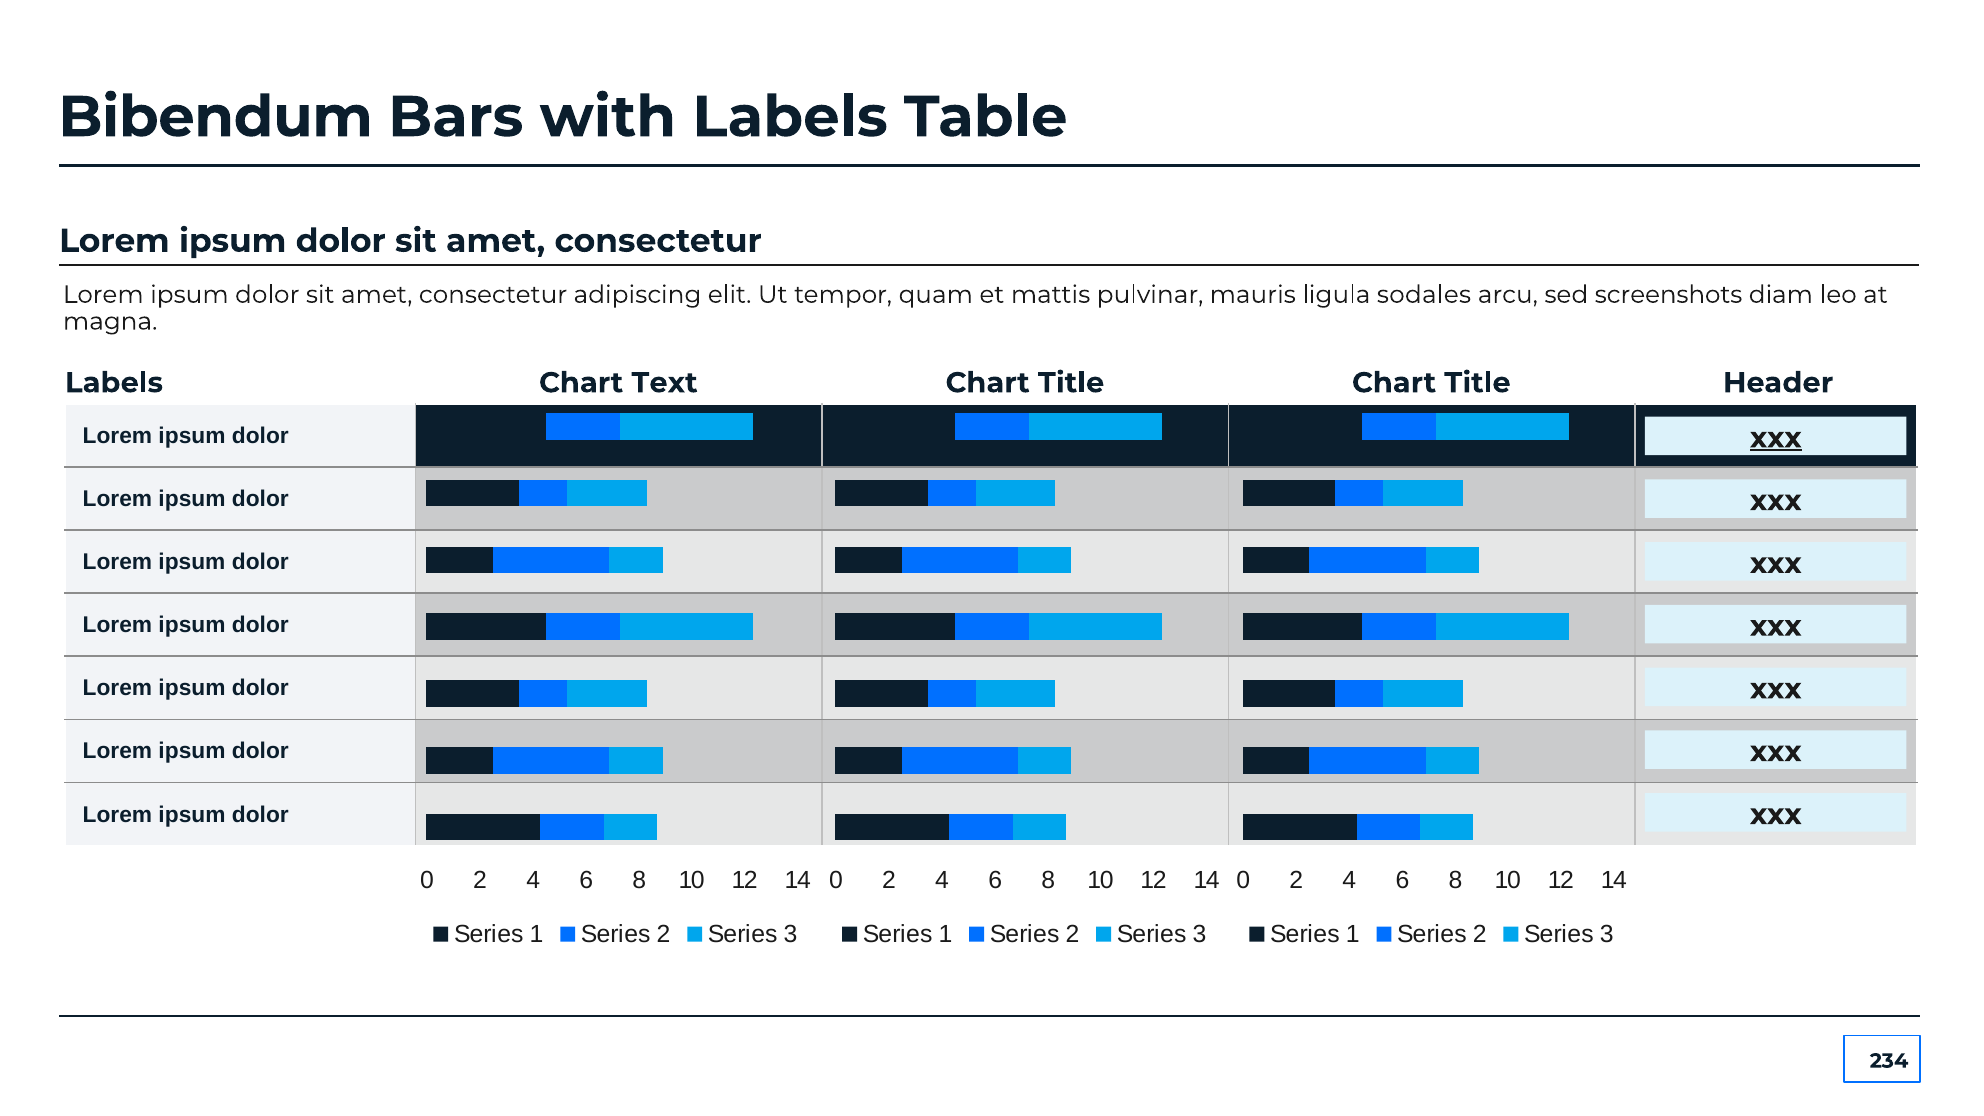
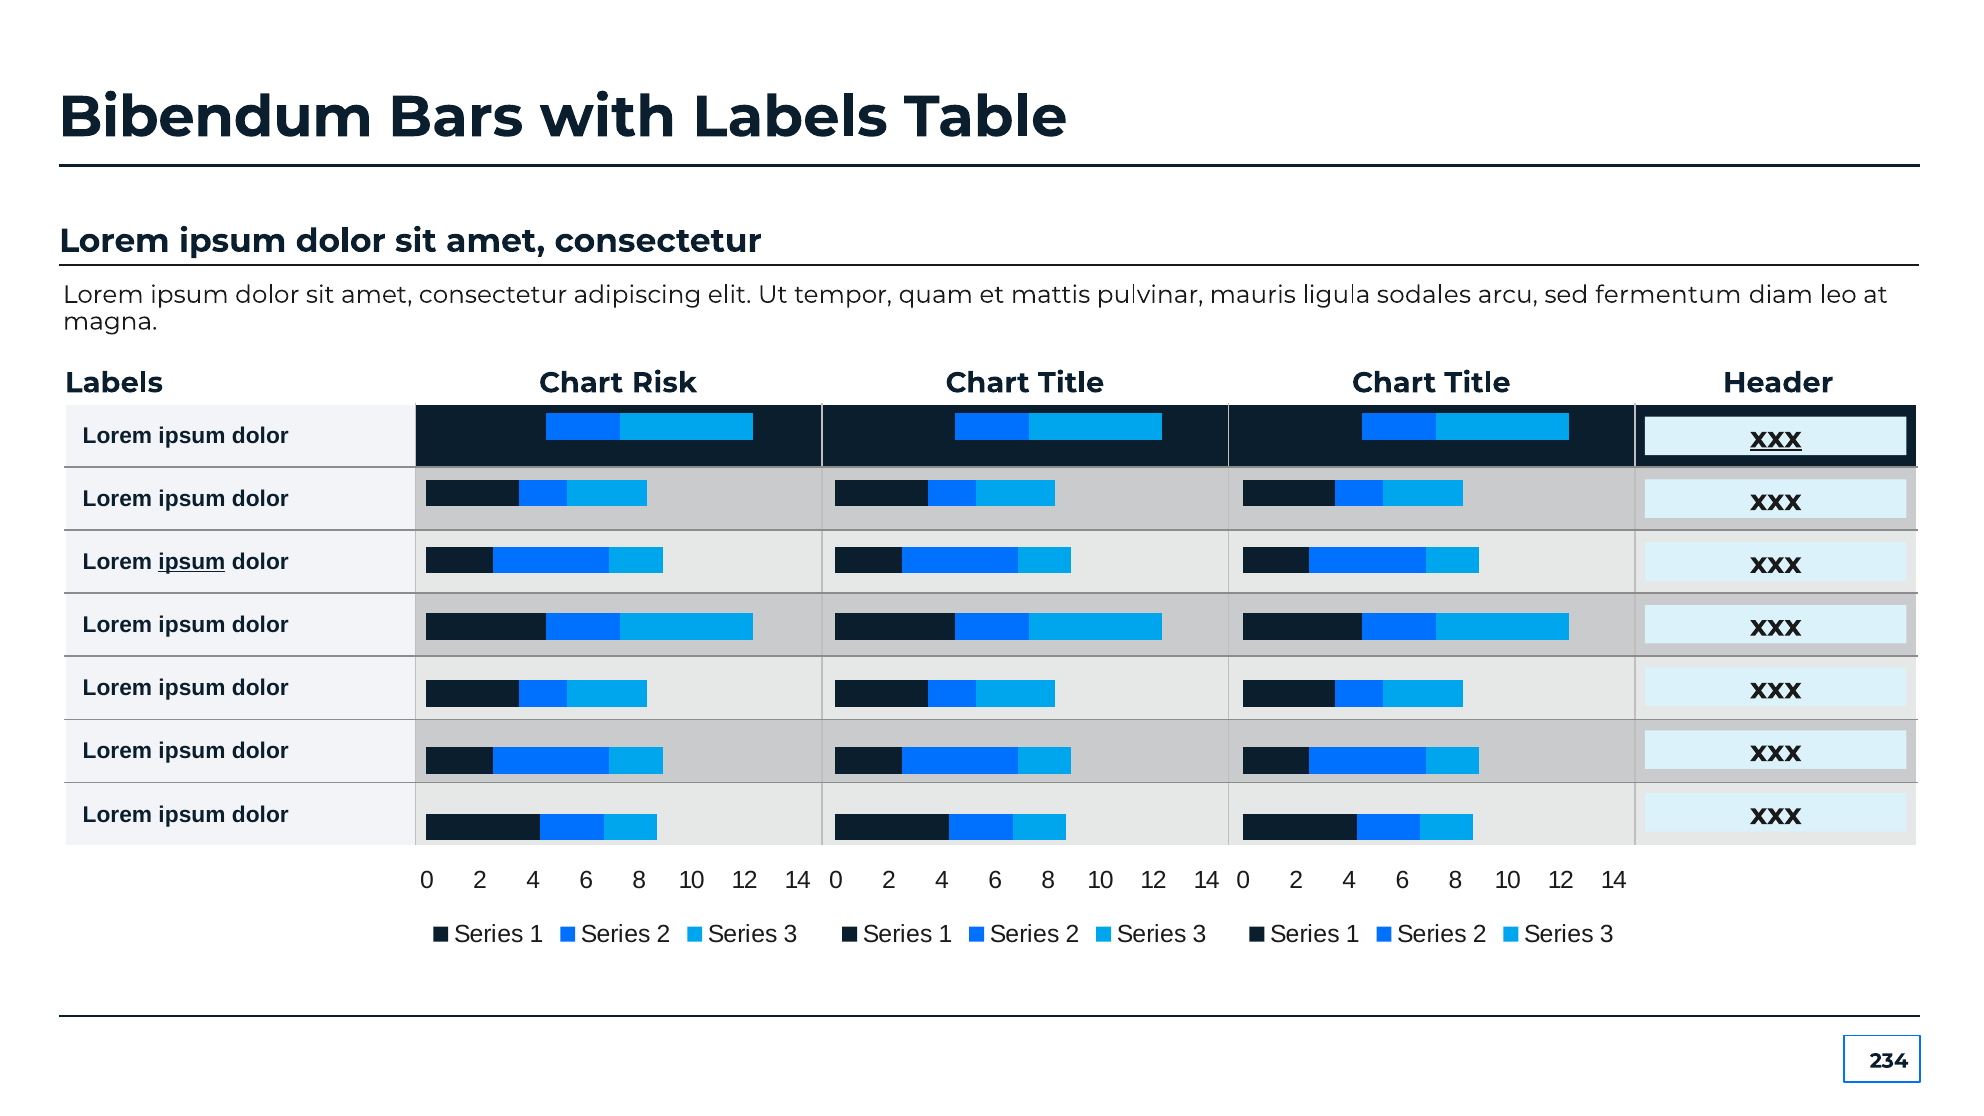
screenshots: screenshots -> fermentum (1668, 295)
Text: Text -> Risk (664, 383)
ipsum underline: none -> present (192, 562)
